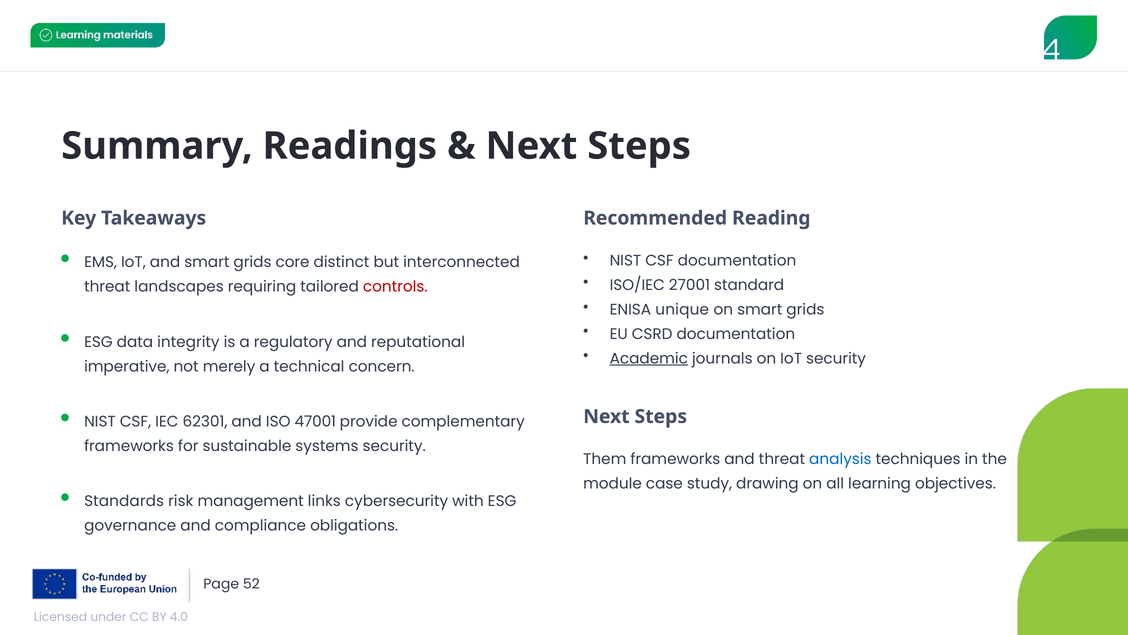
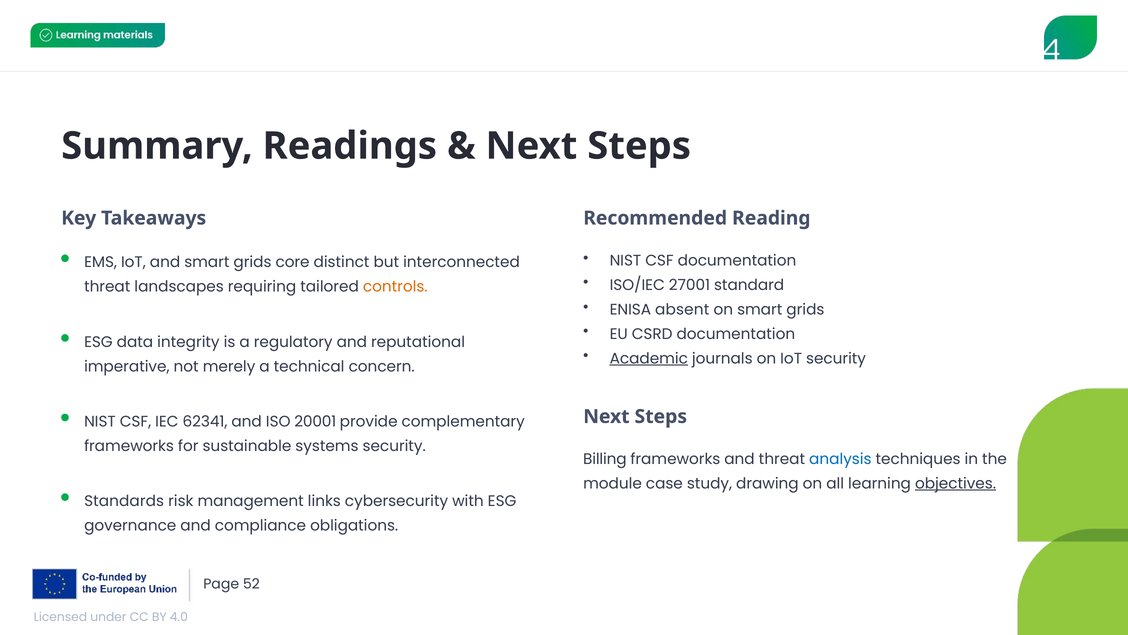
controls colour: red -> orange (395, 287)
unique: unique -> absent (682, 309)
62301: 62301 -> 62341 (205, 421)
47001: 47001 -> 20001 (315, 421)
Them: Them -> Billing (605, 459)
objectives underline: none -> present (955, 483)
